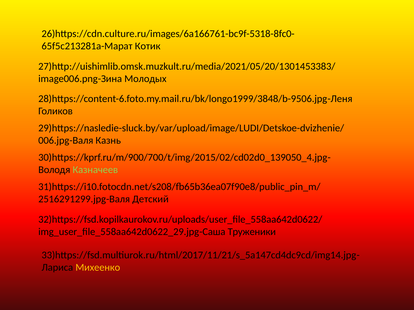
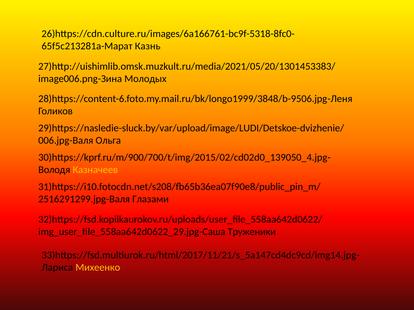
Котик: Котик -> Казнь (148, 46)
Казнь: Казнь -> Ольга (108, 141)
Казначеев colour: light green -> yellow (95, 170)
Детский: Детский -> Глазами (151, 199)
